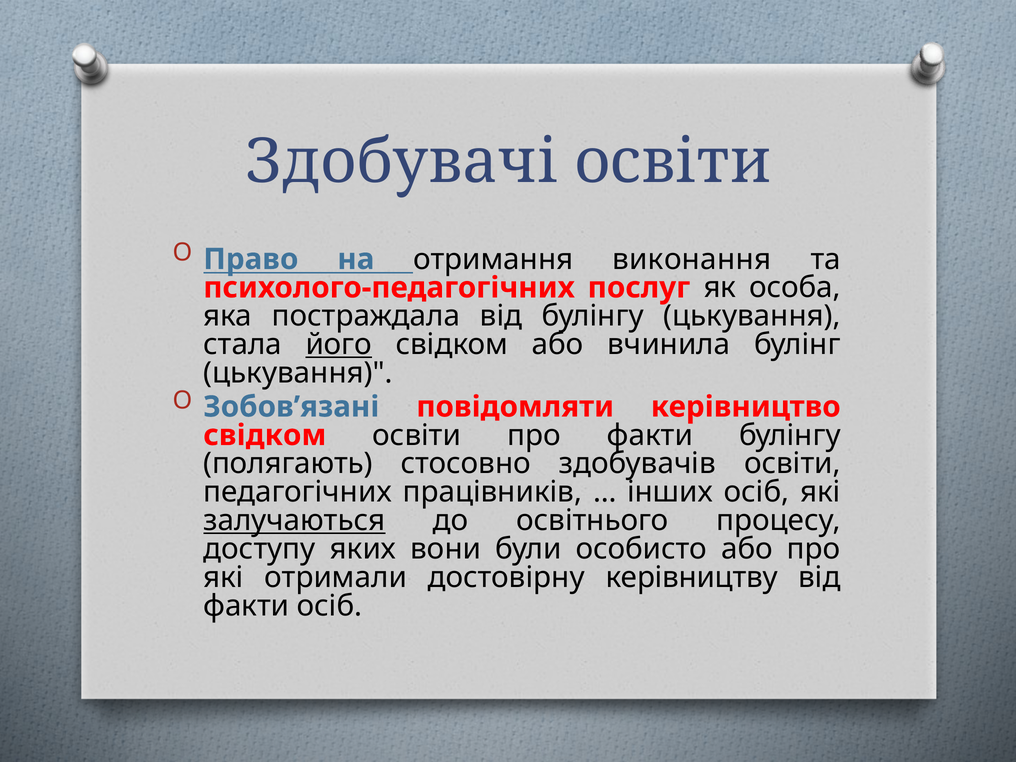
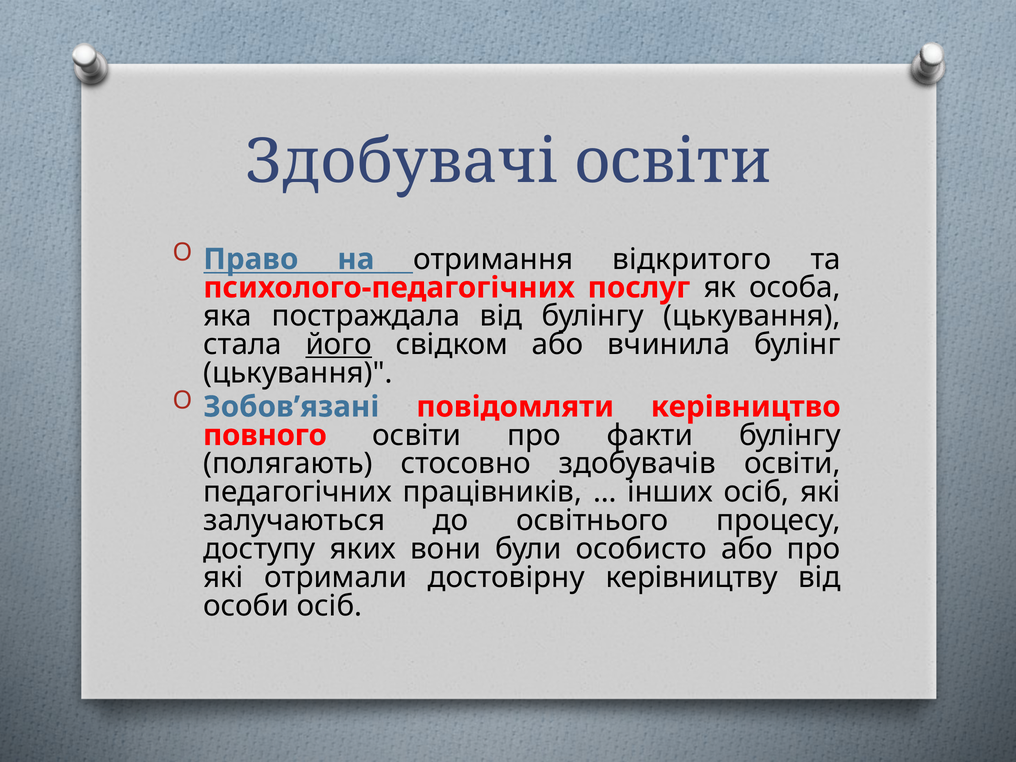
виконання: виконання -> відкритого (692, 259)
свідком: свідком -> повного (265, 435)
залучаються underline: present -> none (294, 521)
факти: факти -> особи (246, 606)
